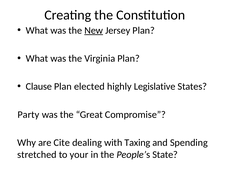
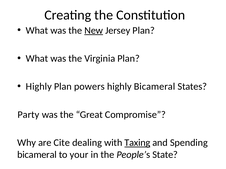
Clause: Clause -> Highly (39, 87)
elected: elected -> powers (89, 87)
highly Legislative: Legislative -> Bicameral (155, 87)
Taxing underline: none -> present (137, 143)
stretched: stretched -> bicameral (37, 155)
